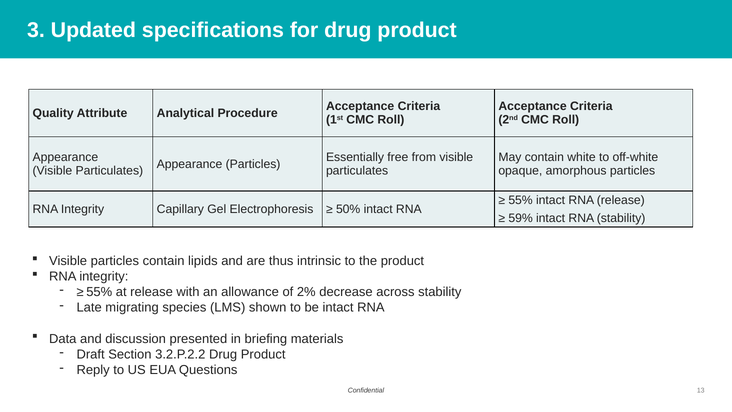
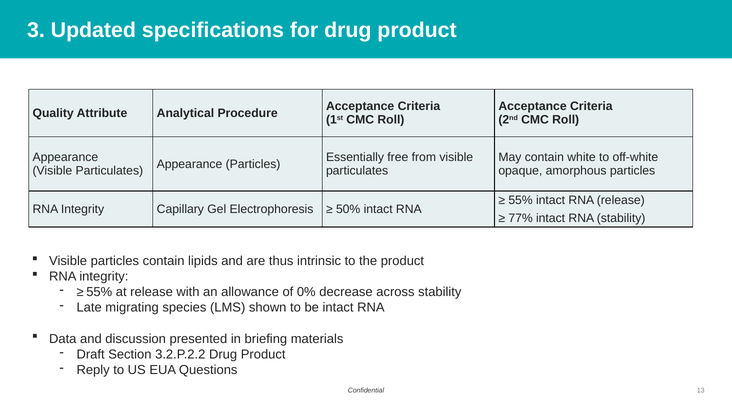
59%: 59% -> 77% (521, 218)
2%: 2% -> 0% (306, 292)
